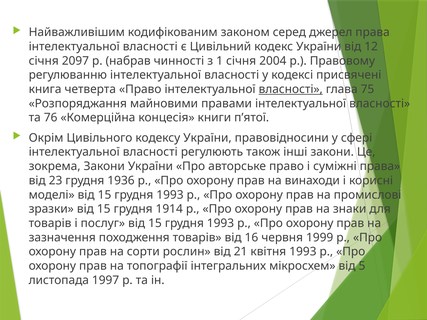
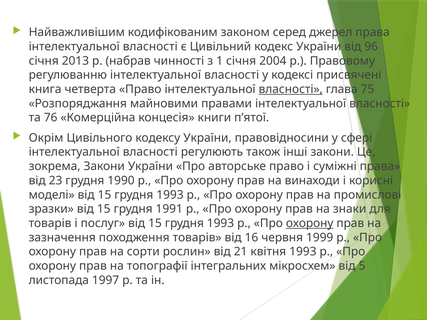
12: 12 -> 96 (371, 47)
2097: 2097 -> 2013 (75, 61)
1936: 1936 -> 1990 (121, 181)
1914: 1914 -> 1991 (169, 209)
охорону underline: none -> present (310, 223)
